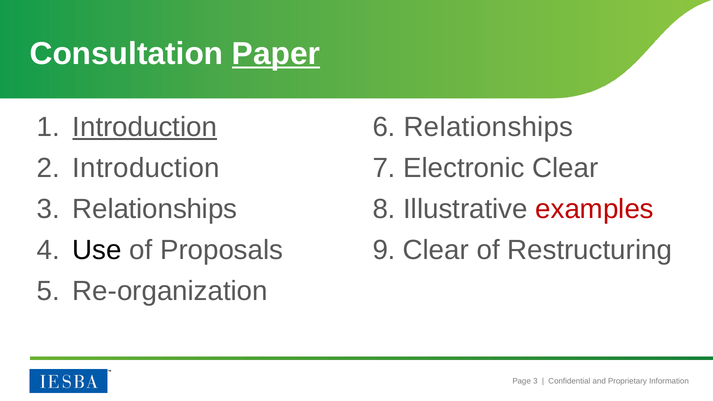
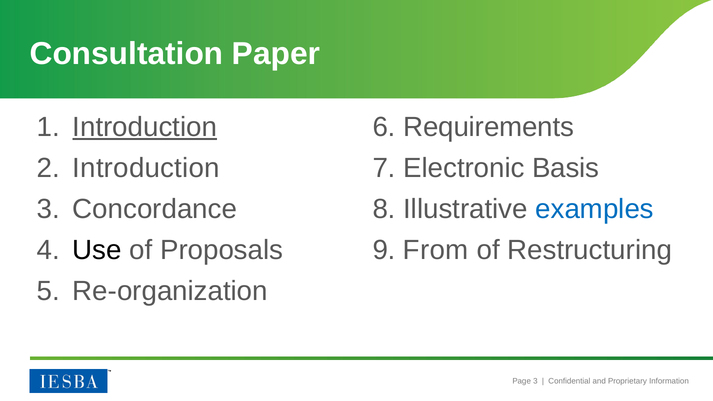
Paper underline: present -> none (276, 54)
6 Relationships: Relationships -> Requirements (489, 127)
Electronic Clear: Clear -> Basis (566, 168)
Relationships: Relationships -> Concordance (155, 209)
examples colour: red -> blue (595, 209)
9 Clear: Clear -> From (436, 250)
